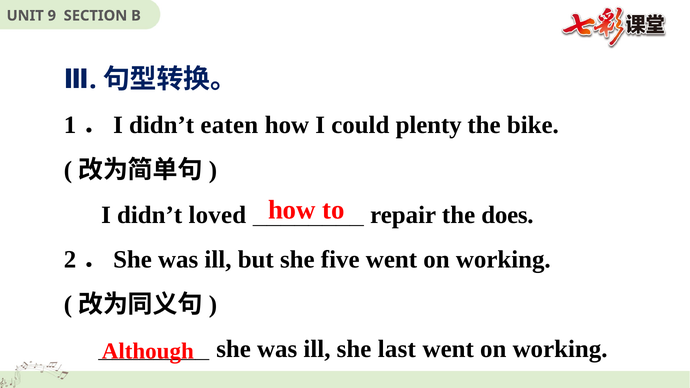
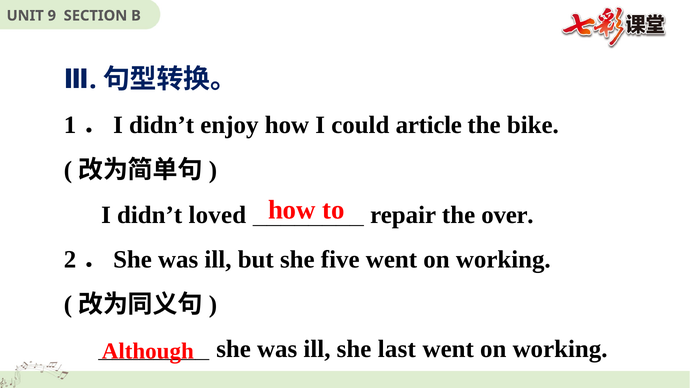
eaten: eaten -> enjoy (229, 125)
plenty: plenty -> article (429, 125)
does: does -> over (507, 215)
